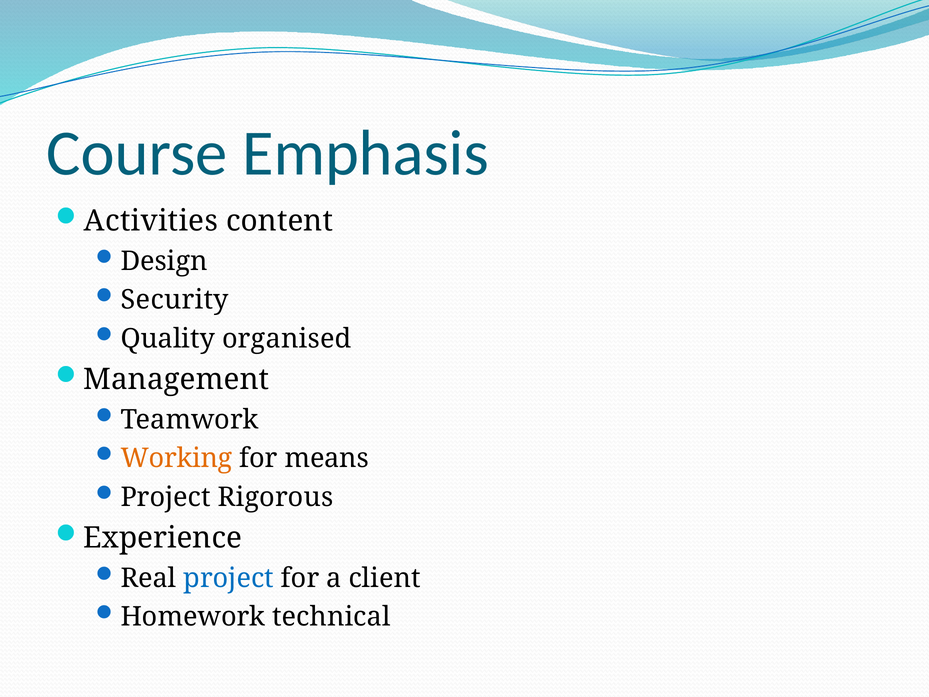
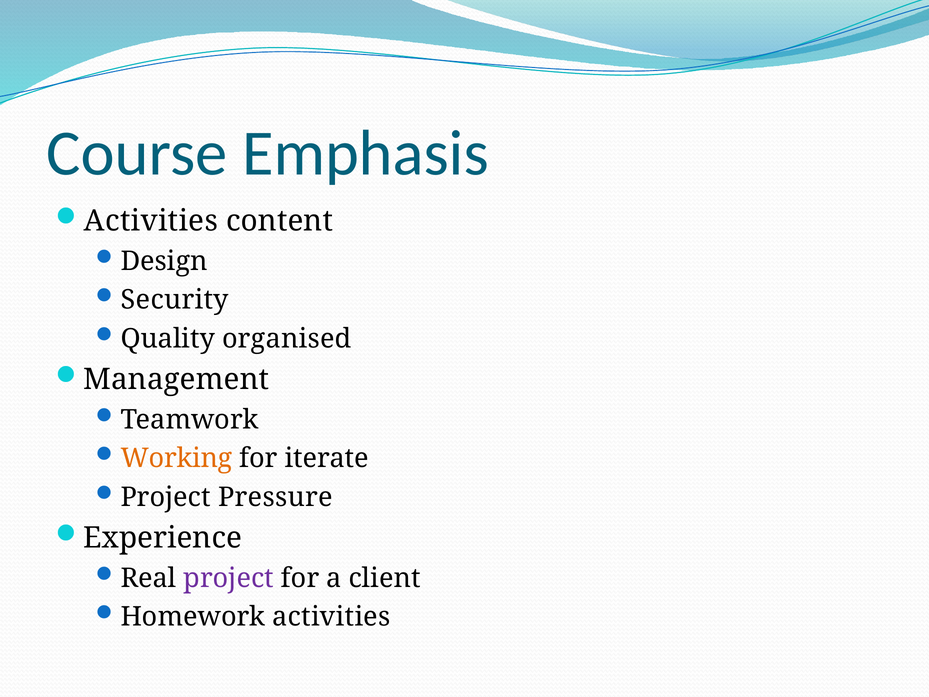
means: means -> iterate (327, 458)
Rigorous: Rigorous -> Pressure (275, 497)
project colour: blue -> purple (229, 578)
Homework technical: technical -> activities (331, 617)
